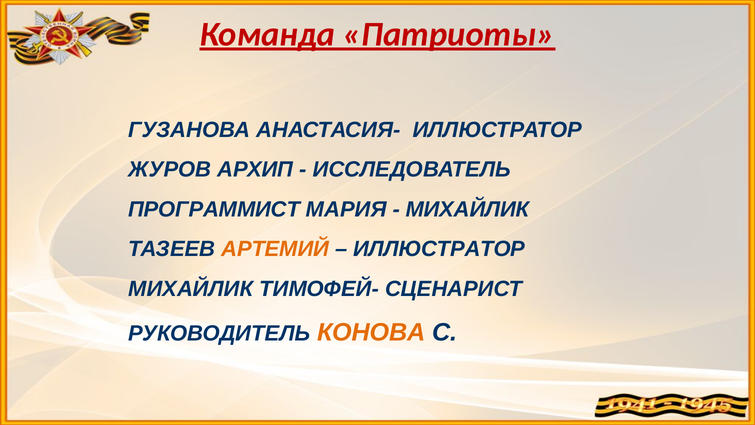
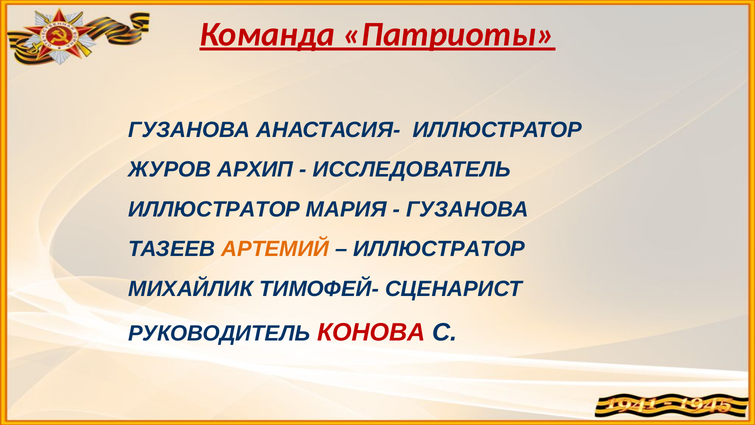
ПРОГРАММИСТ: ПРОГРАММИСТ -> ИЛЛЮСТРАТОР (214, 209)
МИХАЙЛИК: МИХАЙЛИК -> ГУЗАНОВА (467, 209)
КОНОВА colour: orange -> red (371, 332)
